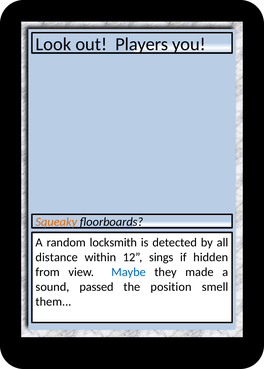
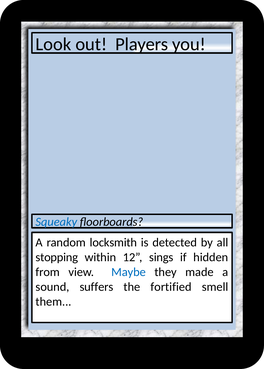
Squeaky colour: orange -> blue (56, 222)
distance: distance -> stopping (57, 258)
passed: passed -> suffers (96, 287)
position: position -> fortified (171, 287)
